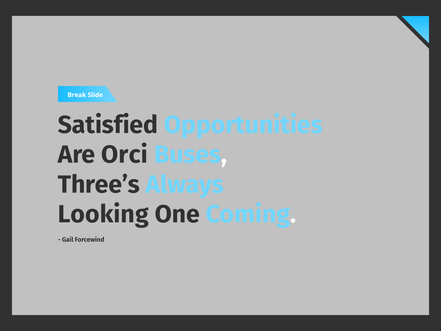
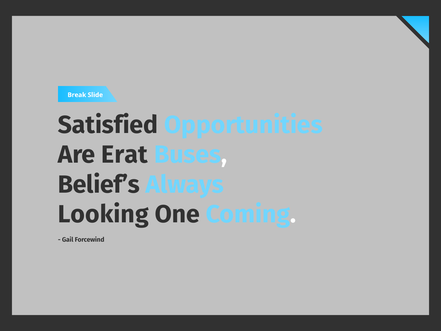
Orci: Orci -> Erat (125, 155)
Three’s: Three’s -> Belief’s (99, 184)
